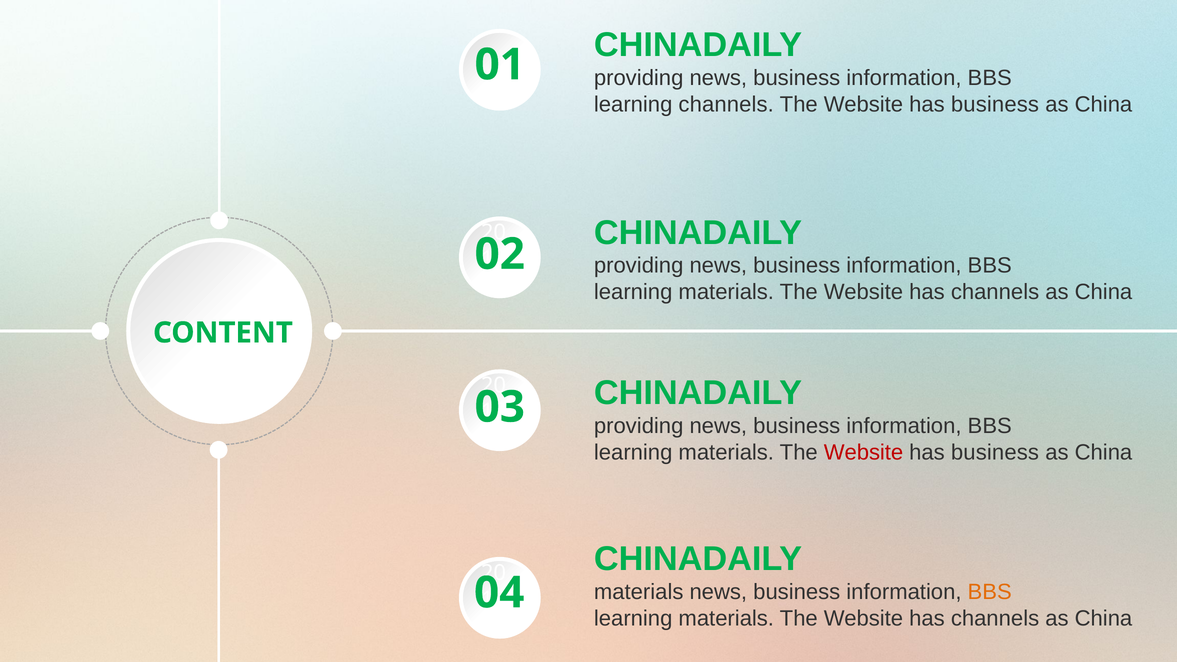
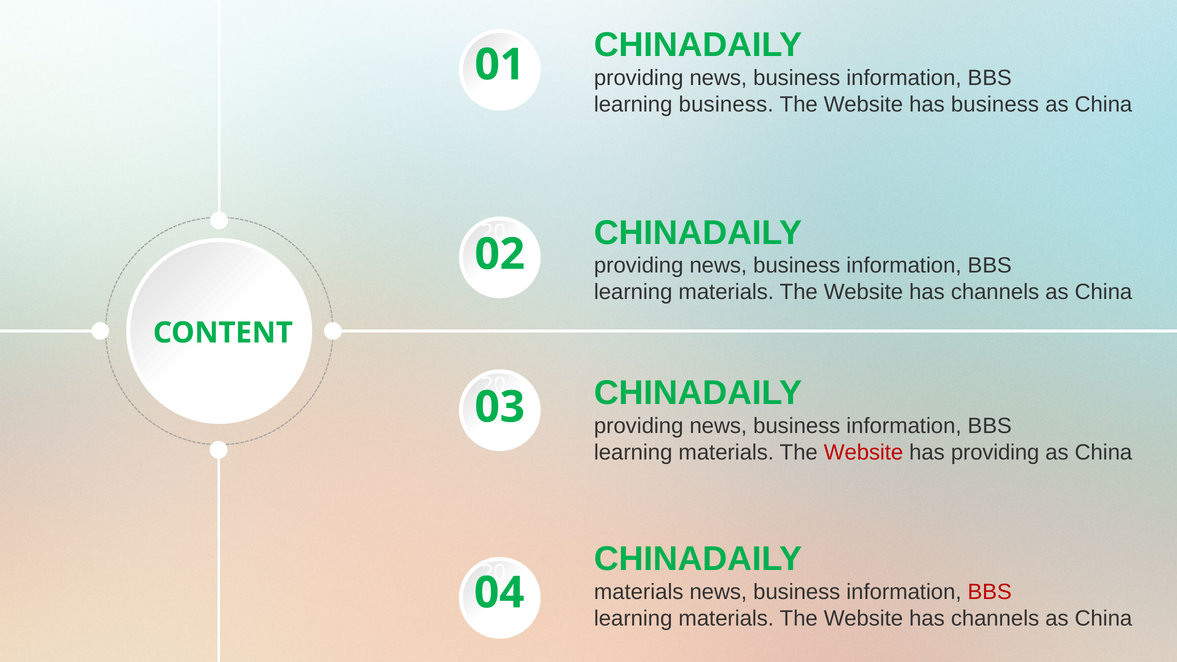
learning channels: channels -> business (726, 105)
business: business -> providing (995, 453)
BBS colour: orange -> red (990, 592)
